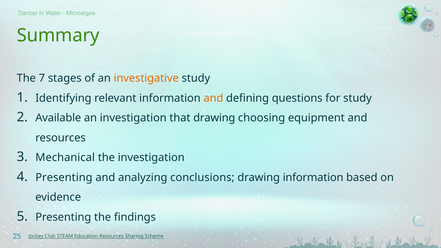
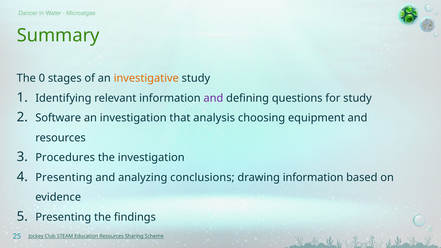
7: 7 -> 0 (42, 78)
and colour: orange -> purple (213, 98)
Available: Available -> Software (58, 118)
that drawing: drawing -> analysis (214, 118)
Mechanical: Mechanical -> Procedures (65, 158)
